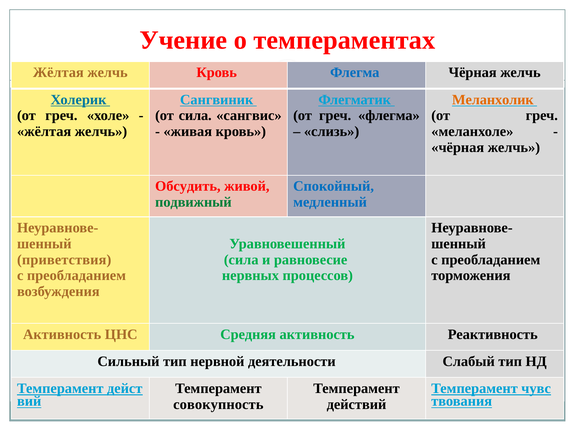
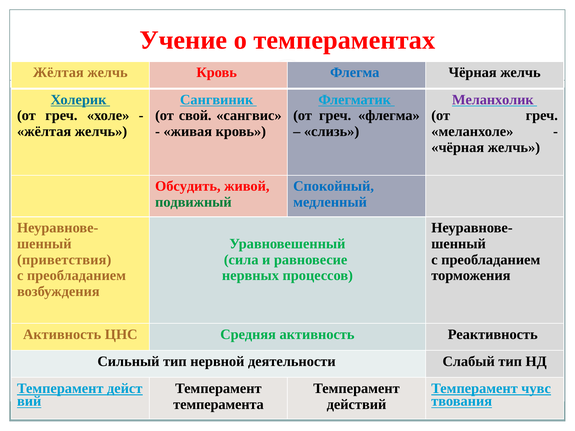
Меланхолик colour: orange -> purple (493, 100)
от сила: сила -> свой (195, 116)
совокупность: совокупность -> темперамента (218, 405)
